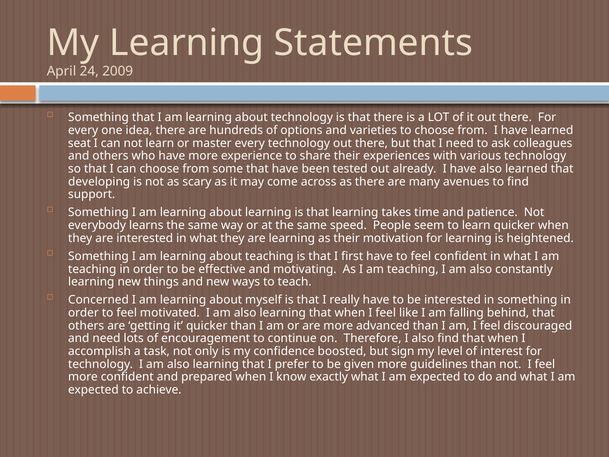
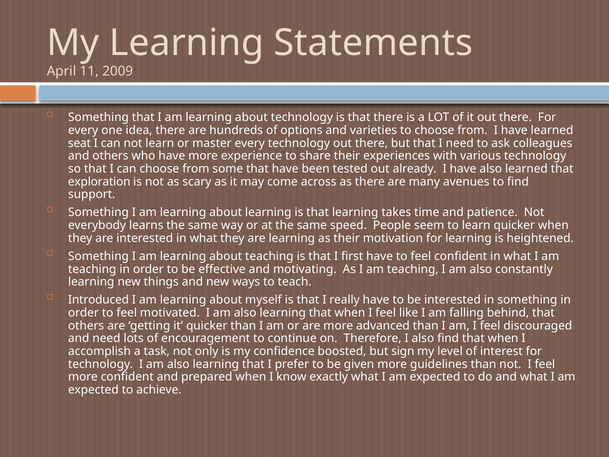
24: 24 -> 11 (89, 71)
developing: developing -> exploration (99, 182)
Concerned: Concerned -> Introduced (99, 300)
